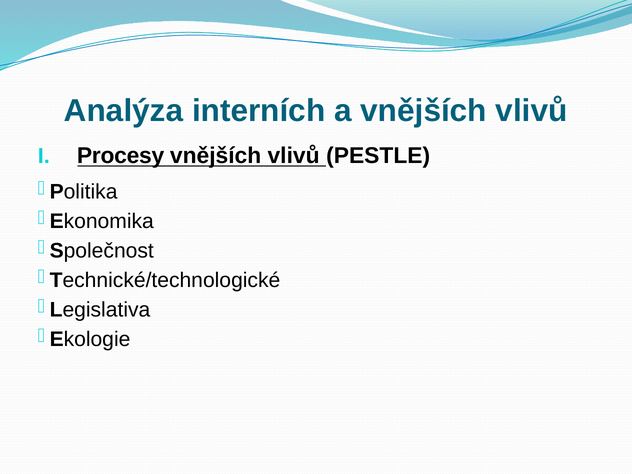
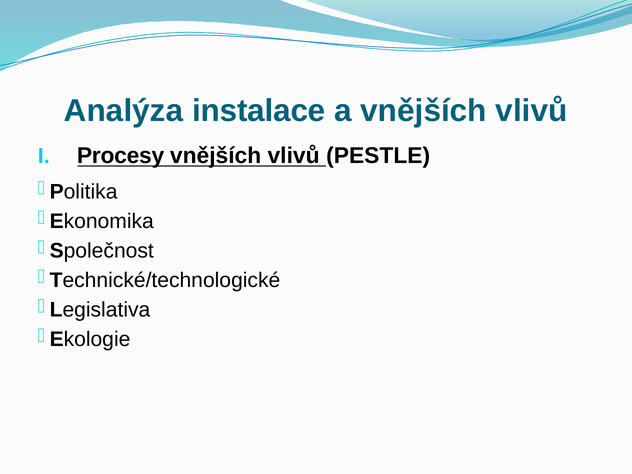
interních: interních -> instalace (259, 111)
